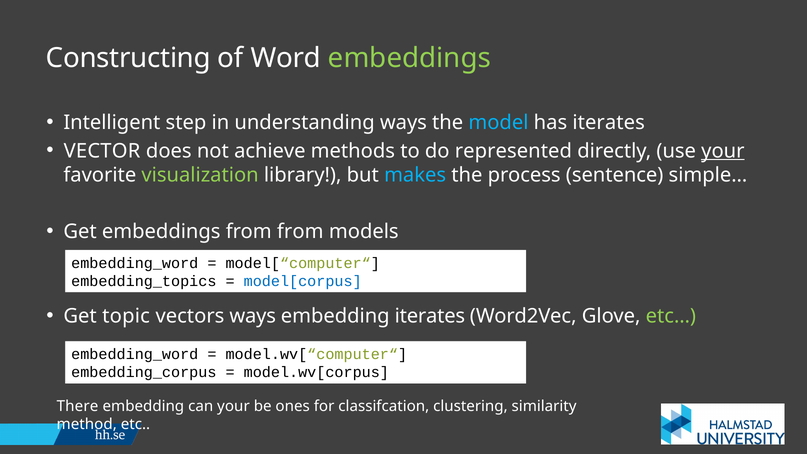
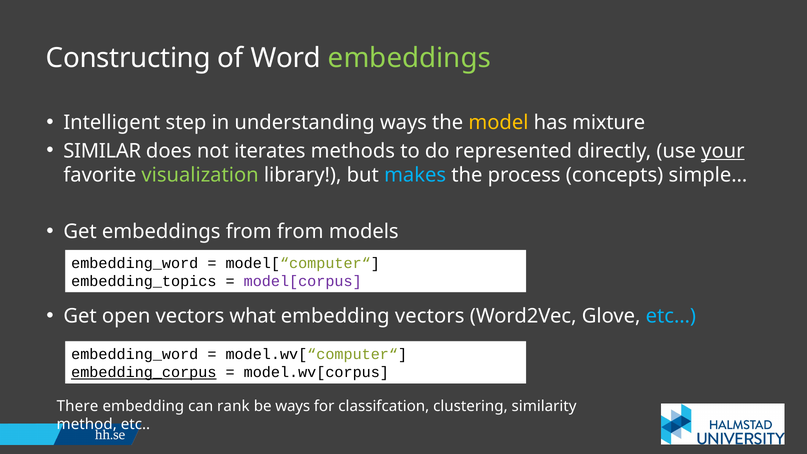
model colour: light blue -> yellow (498, 123)
has iterates: iterates -> mixture (609, 123)
VECTOR: VECTOR -> SIMILAR (102, 151)
achieve: achieve -> iterates (270, 151)
sentence: sentence -> concepts (615, 175)
model[corpus colour: blue -> purple (303, 281)
topic: topic -> open (126, 316)
vectors ways: ways -> what (253, 316)
embedding iterates: iterates -> vectors (430, 316)
etc… colour: light green -> light blue (671, 316)
embedding_corpus underline: none -> present (144, 372)
can your: your -> rank (233, 406)
be ones: ones -> ways (293, 406)
